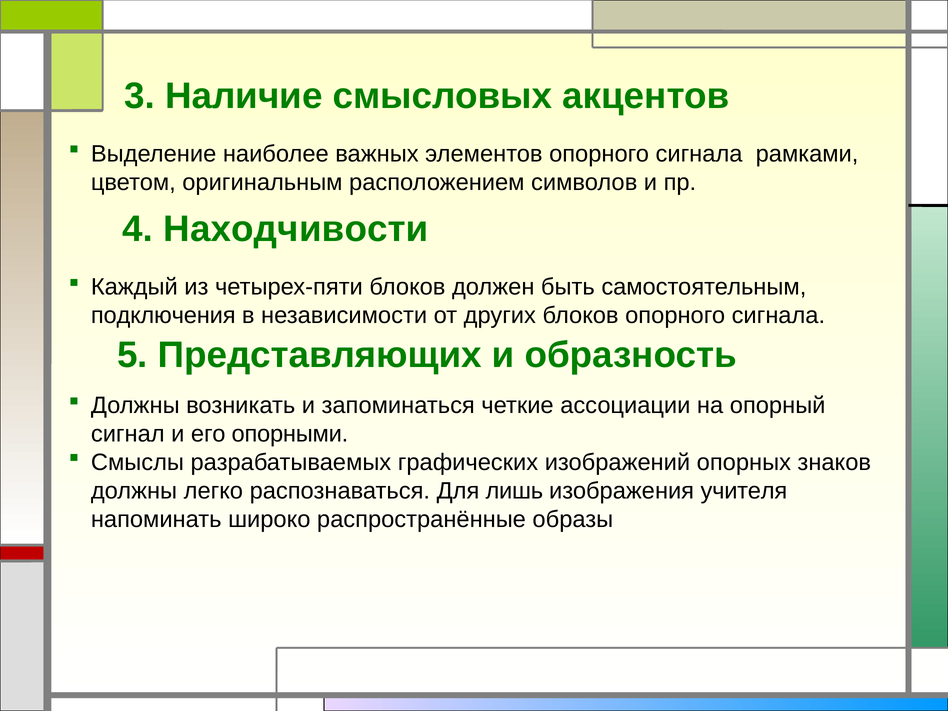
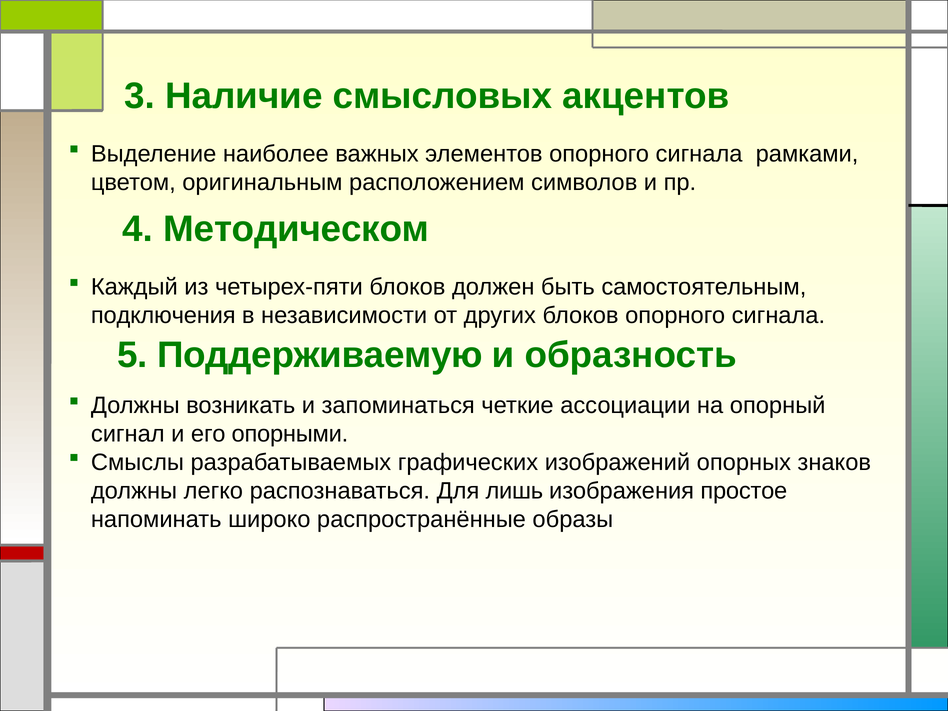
Находчивости: Находчивости -> Методическом (296, 229)
Представляющих: Представляющих -> Поддерживаемую (320, 355)
учителя: учителя -> простое (744, 491)
